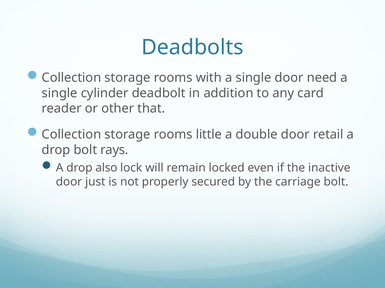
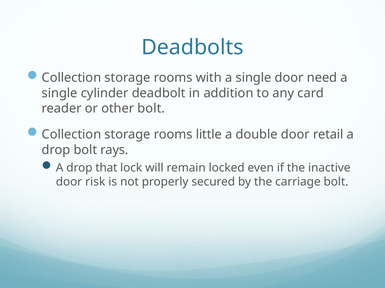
other that: that -> bolt (151, 109)
also: also -> that (106, 168)
just: just -> risk (95, 182)
